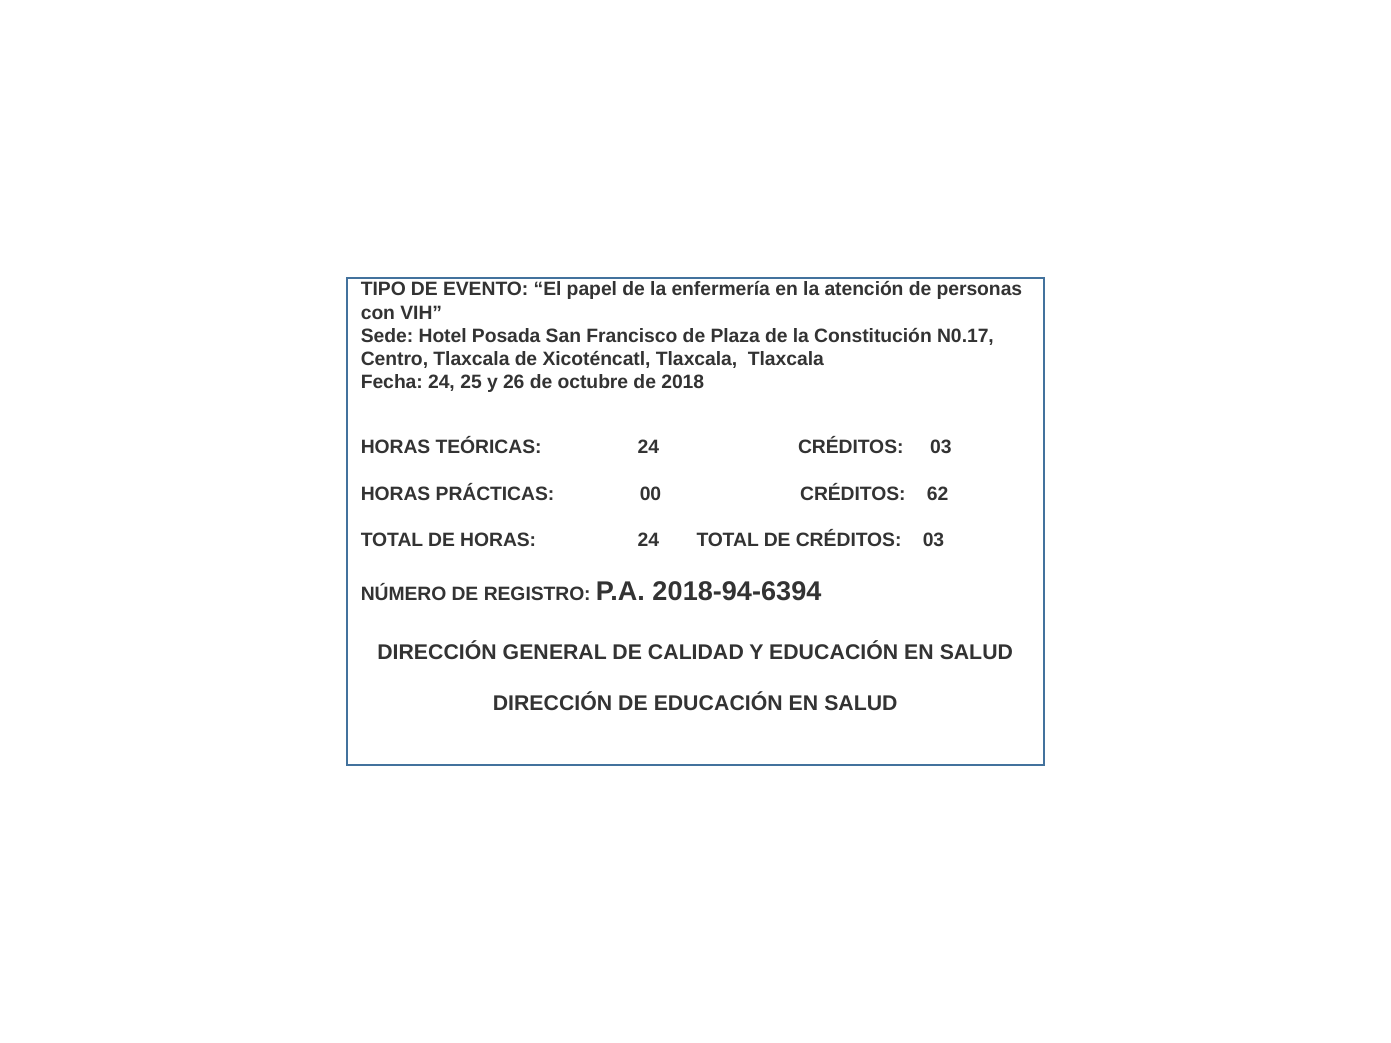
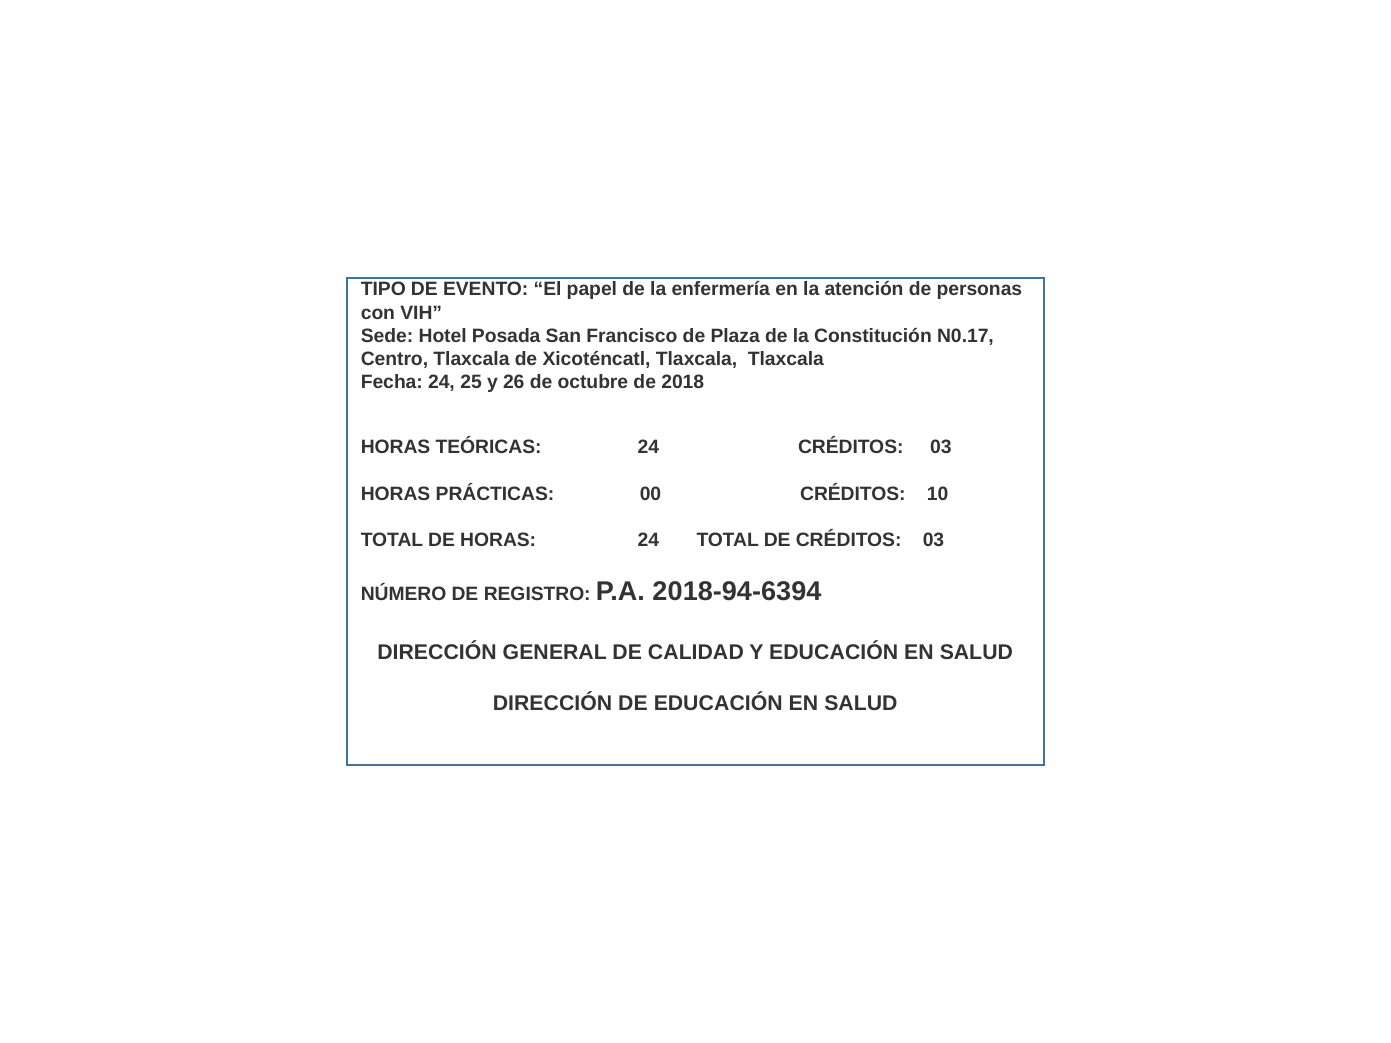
62: 62 -> 10 (938, 494)
